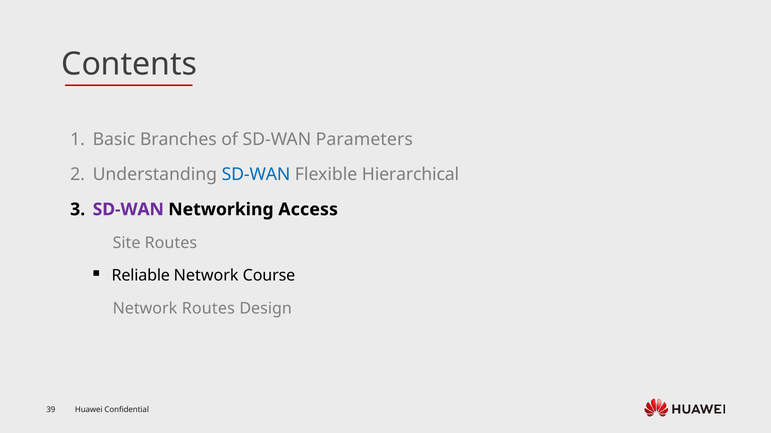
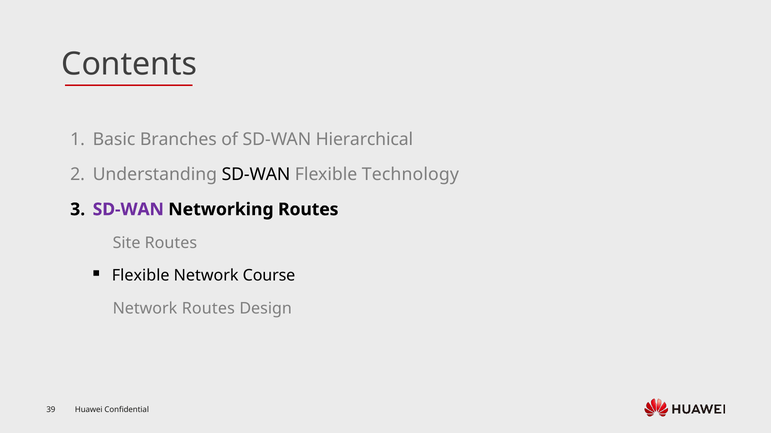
Parameters: Parameters -> Hierarchical (364, 140)
SD-WAN colour: blue -> black (256, 175)
Hierarchical: Hierarchical -> Technology (410, 175)
Networking Access: Access -> Routes (308, 210)
Reliable: Reliable -> Flexible (141, 276)
